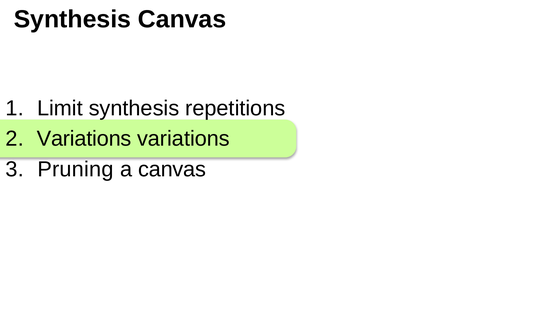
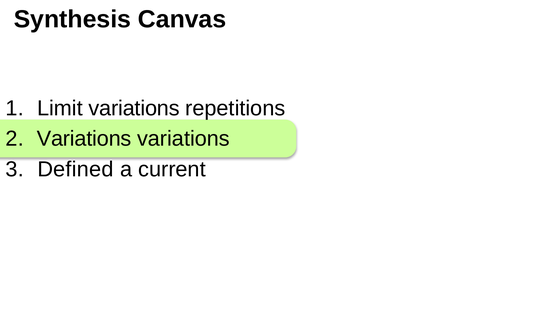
Limit synthesis: synthesis -> variations (134, 108)
Pruning: Pruning -> Defined (76, 169)
a canvas: canvas -> current (172, 169)
